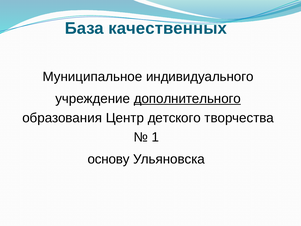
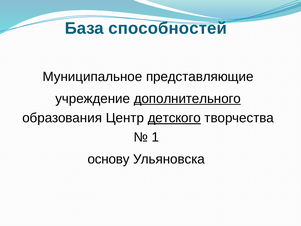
качественных: качественных -> способностей (168, 28)
индивидуального: индивидуального -> представляющие (200, 77)
детского underline: none -> present (174, 118)
